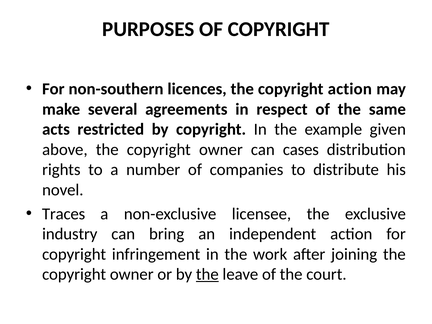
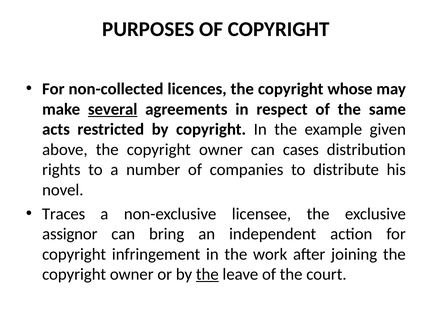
non-southern: non-southern -> non-collected (116, 89)
copyright action: action -> whose (350, 89)
several underline: none -> present (113, 109)
industry: industry -> assignor (70, 234)
